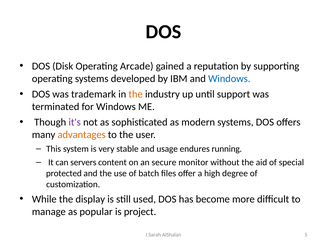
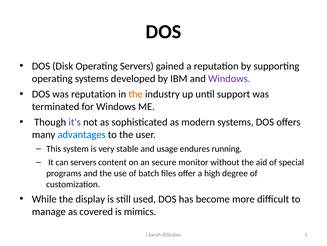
Operating Arcade: Arcade -> Servers (137, 66)
Windows colour: blue -> purple (229, 78)
was trademark: trademark -> reputation (94, 94)
advantages colour: orange -> blue (82, 134)
protected: protected -> programs (64, 173)
popular: popular -> covered (96, 211)
project: project -> mimics (140, 211)
